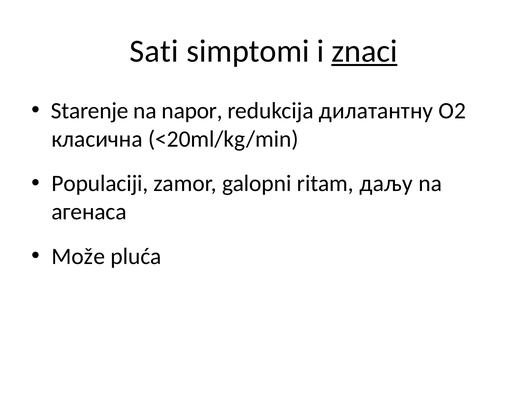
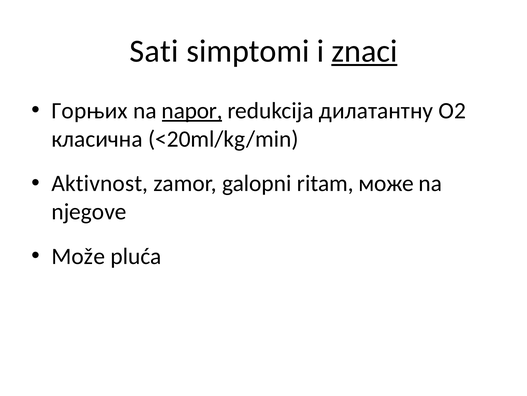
Starenje: Starenje -> Горњих (90, 111)
napor underline: none -> present (192, 111)
Populaciji: Populaciji -> Aktivnost (100, 183)
даљу: даљу -> може (386, 183)
агенаса: агенаса -> njegove (89, 211)
